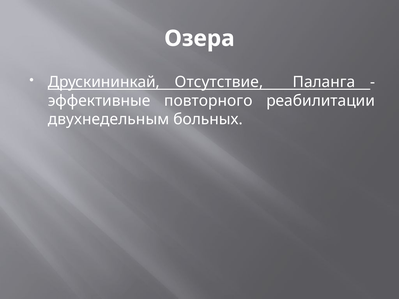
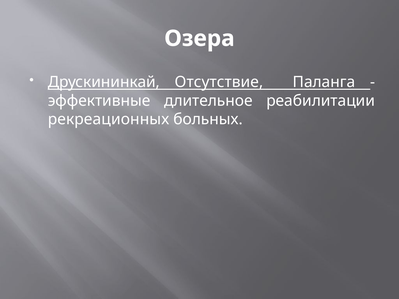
повторного: повторного -> длительное (208, 101)
двухнедельным: двухнедельным -> рекреационных (109, 119)
